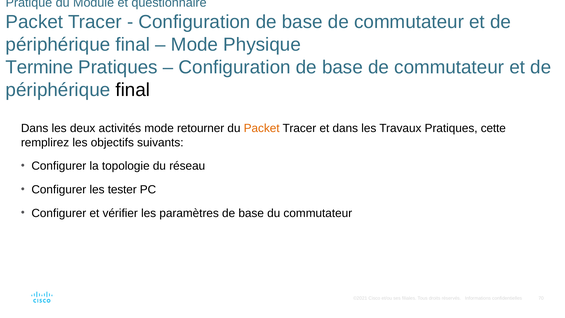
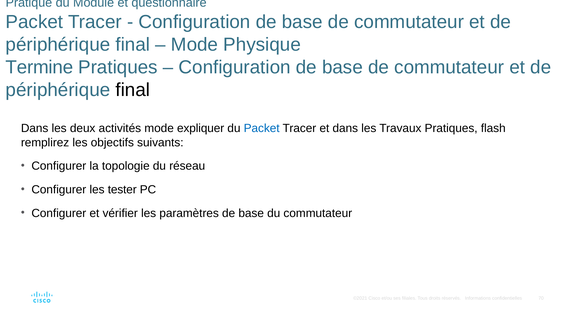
retourner: retourner -> expliquer (201, 128)
Packet colour: orange -> blue (262, 128)
cette: cette -> flash (493, 128)
